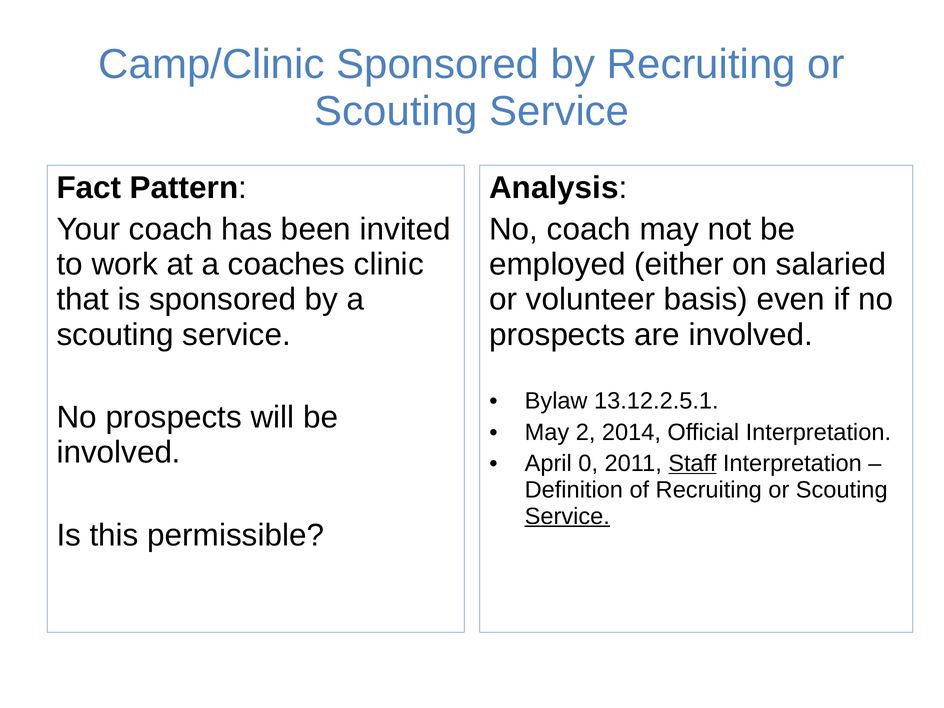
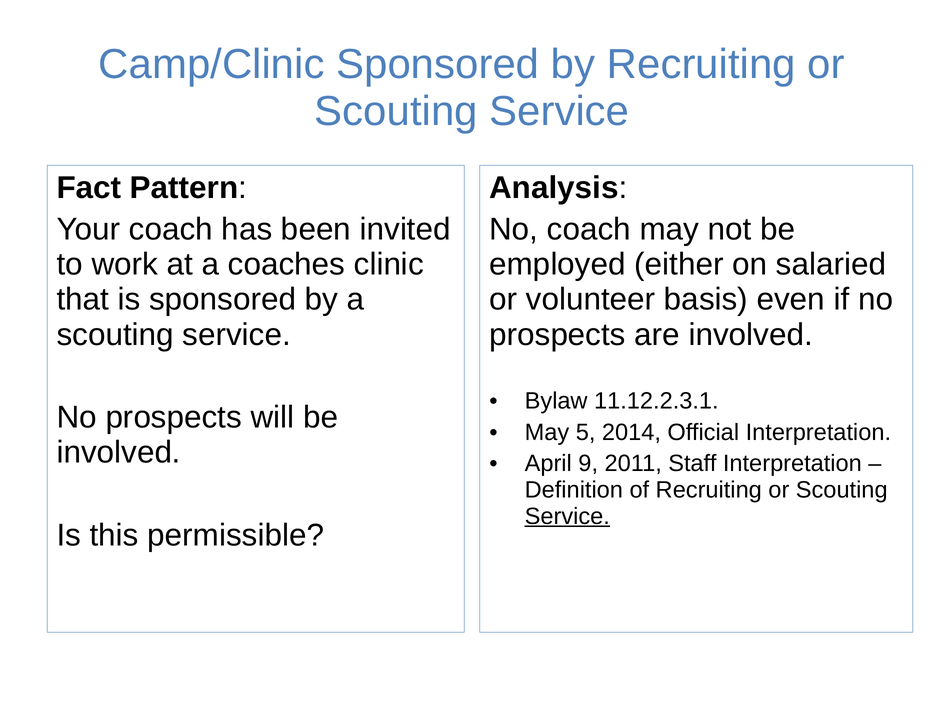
13.12.2.5.1: 13.12.2.5.1 -> 11.12.2.3.1 (656, 401)
2: 2 -> 5 (586, 432)
0: 0 -> 9 (588, 463)
Staff underline: present -> none (692, 463)
